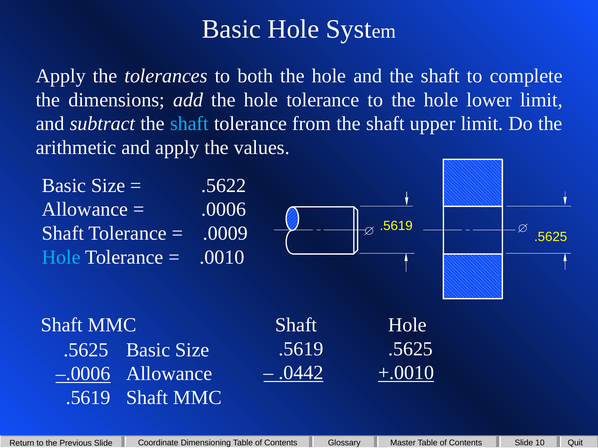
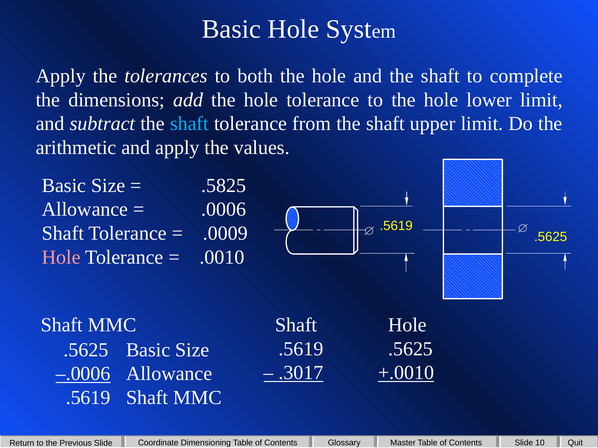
.5622: .5622 -> .5825 (224, 186)
Hole colour: light blue -> pink (61, 257)
.0442: .0442 -> .3017 (301, 373)
